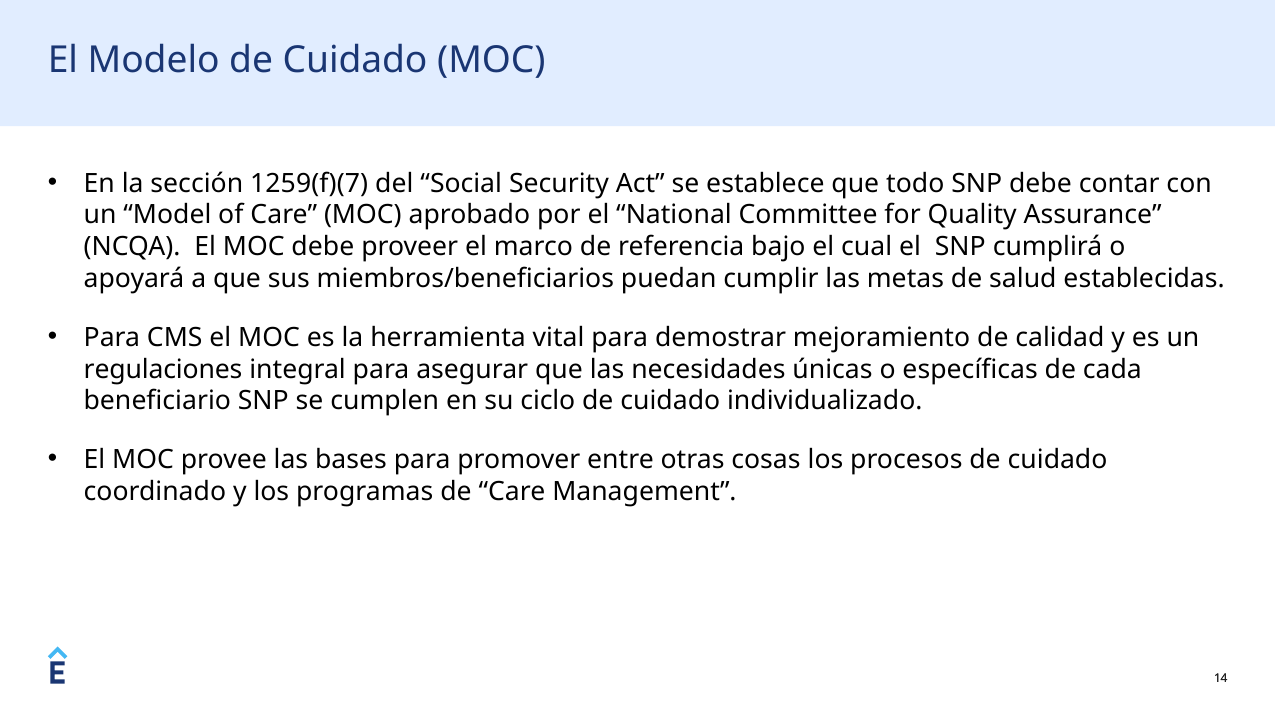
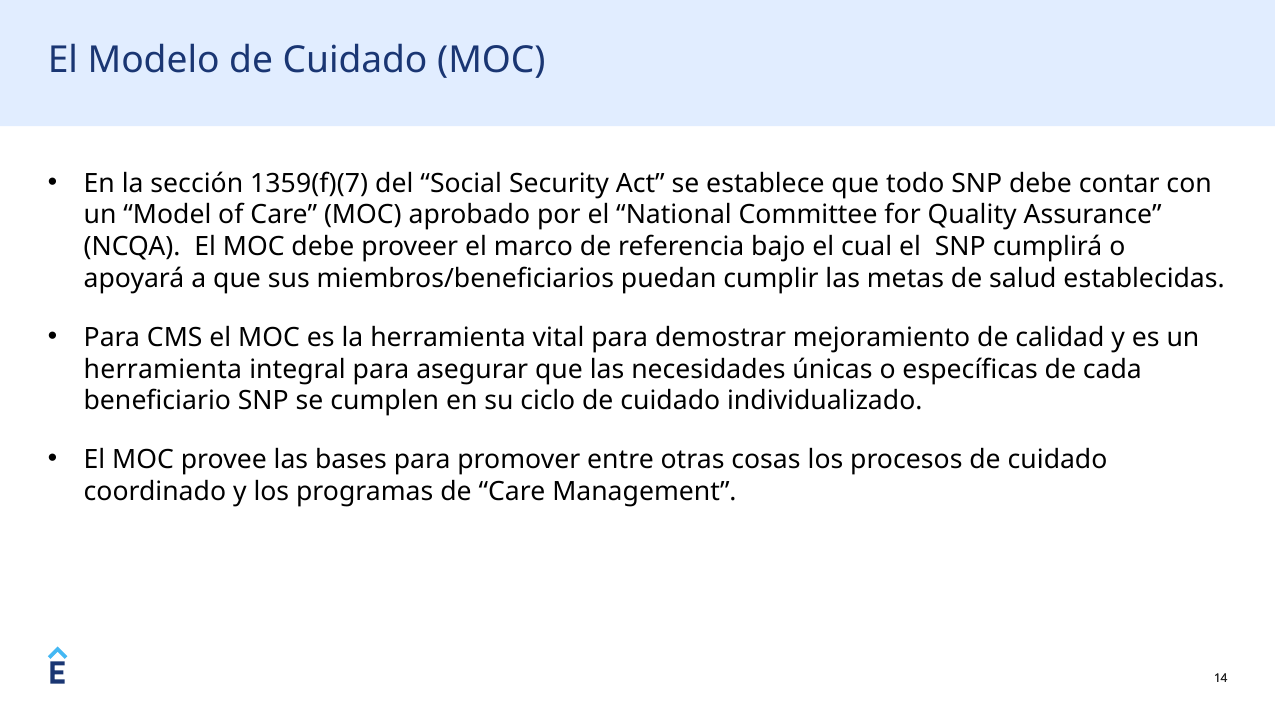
1259(f)(7: 1259(f)(7 -> 1359(f)(7 (309, 183)
regulaciones: regulaciones -> herramienta (163, 369)
